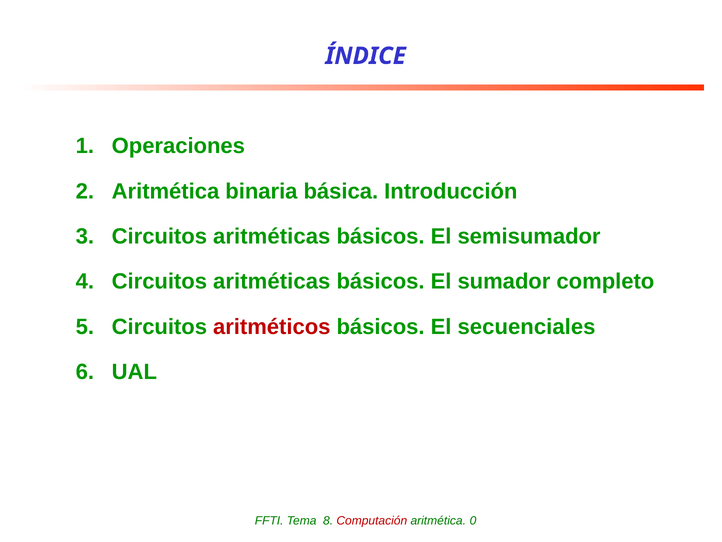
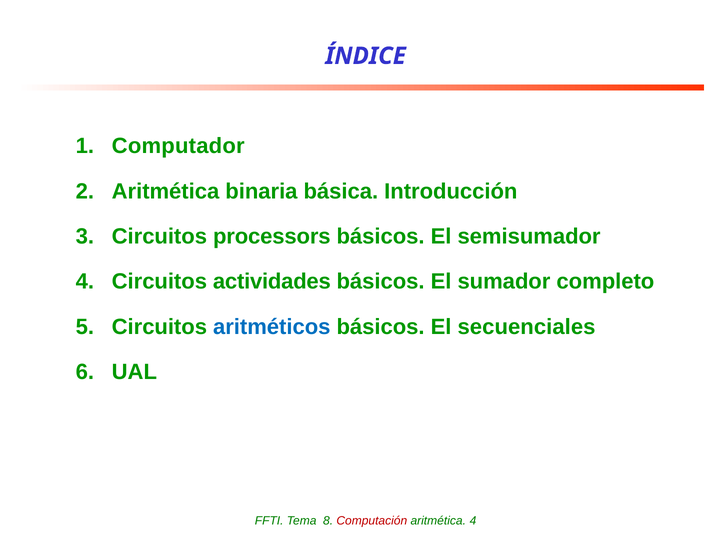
Operaciones: Operaciones -> Computador (178, 146)
aritméticas: aritméticas -> processors (272, 236)
aritméticas: aritméticas -> actividades (272, 281)
aritméticos colour: red -> blue (272, 327)
aritmética 0: 0 -> 4 (473, 520)
